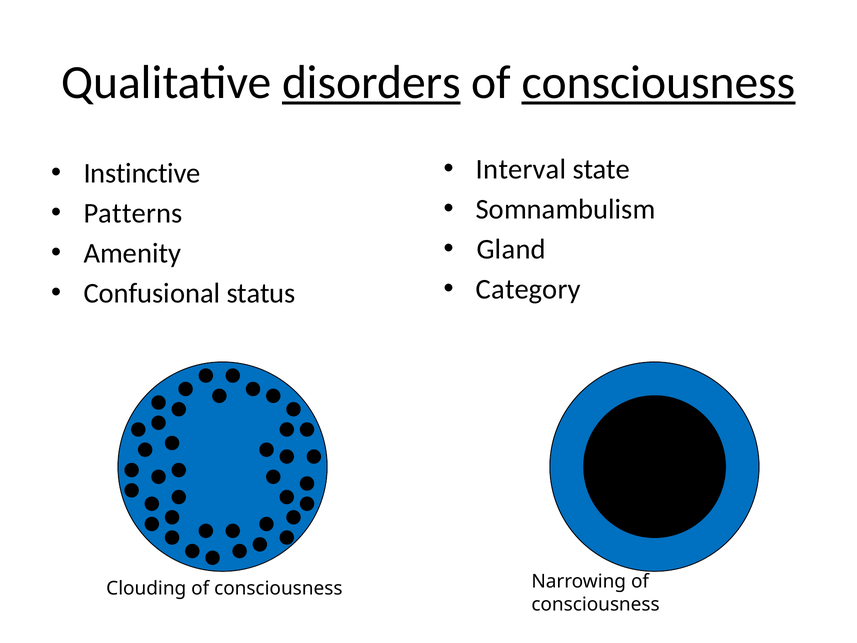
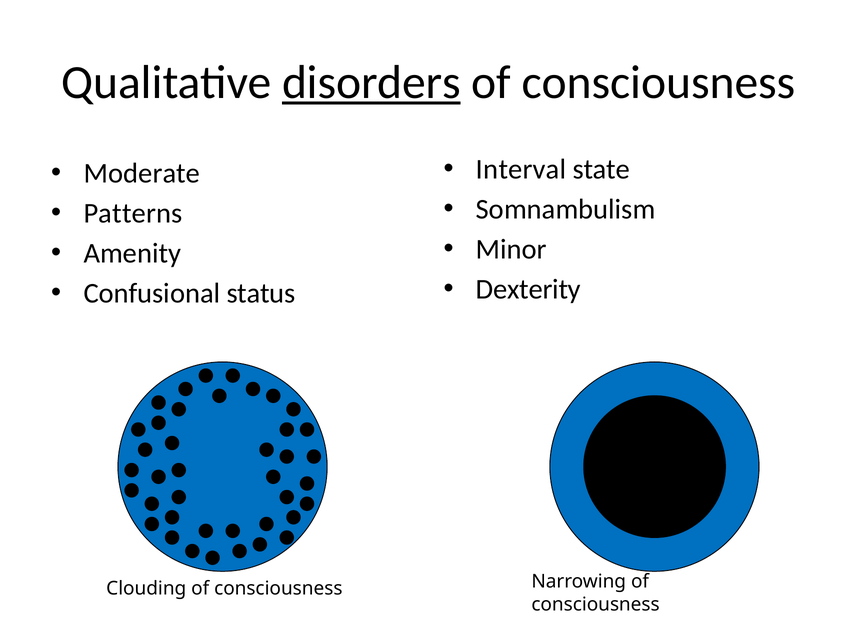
consciousness underline: present -> none (658, 83)
Instinctive: Instinctive -> Moderate (142, 173)
Gland: Gland -> Minor (511, 249)
Category: Category -> Dexterity (528, 289)
